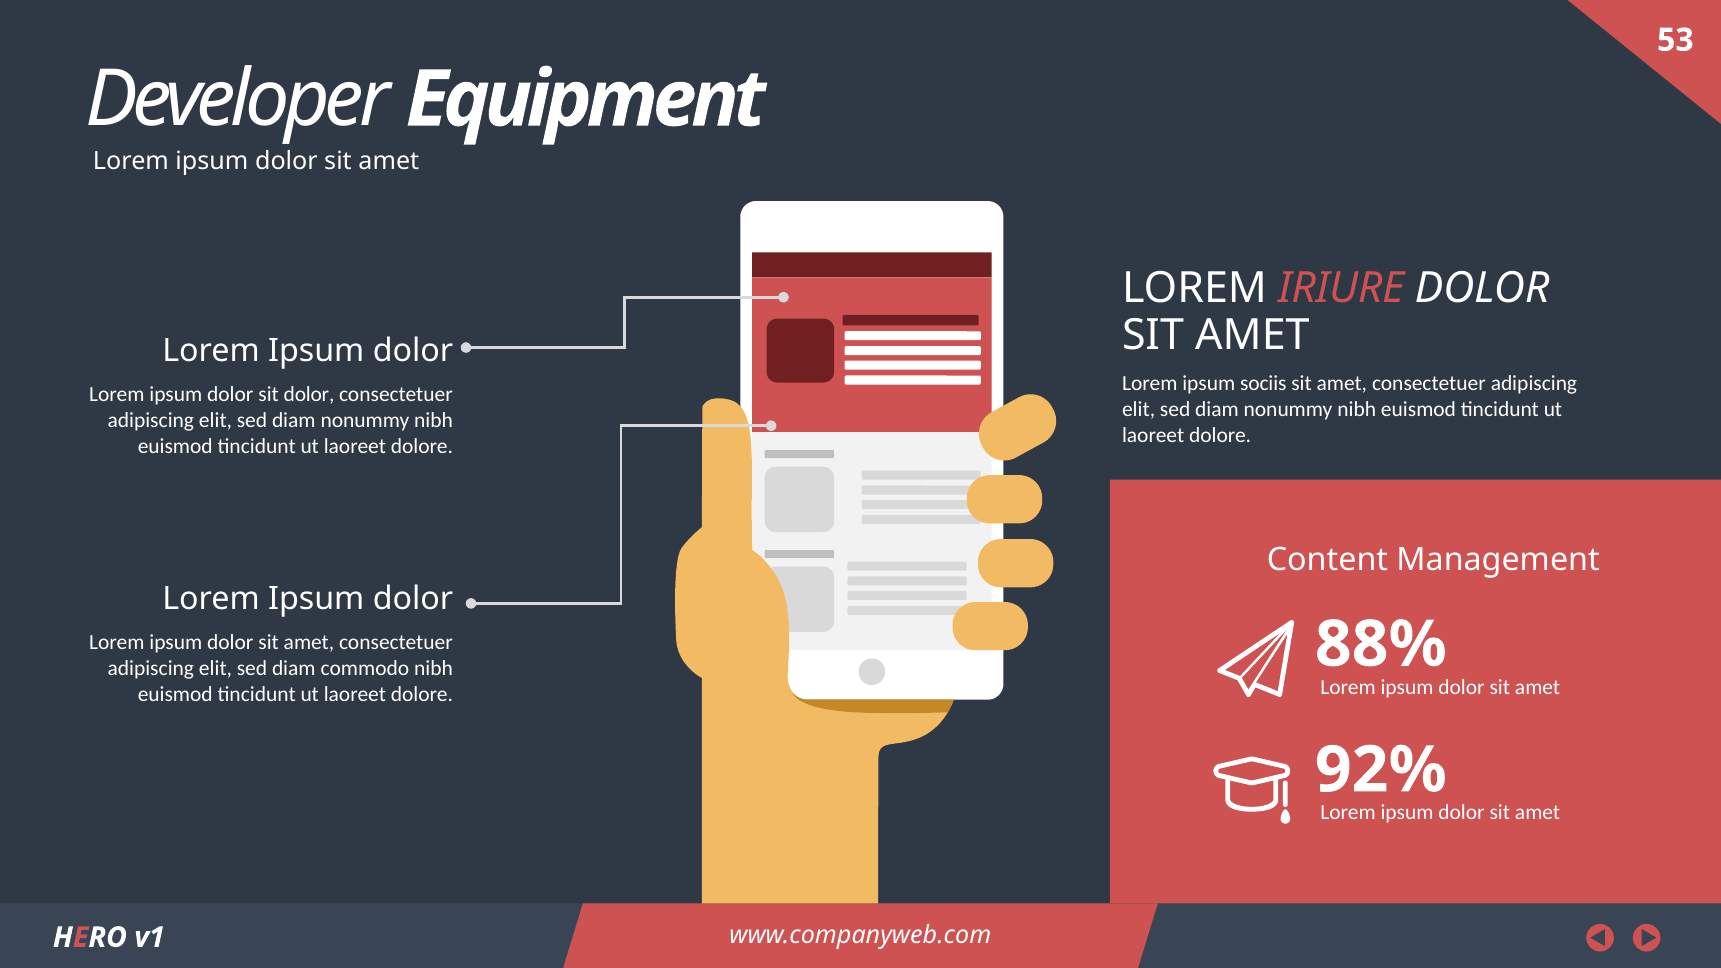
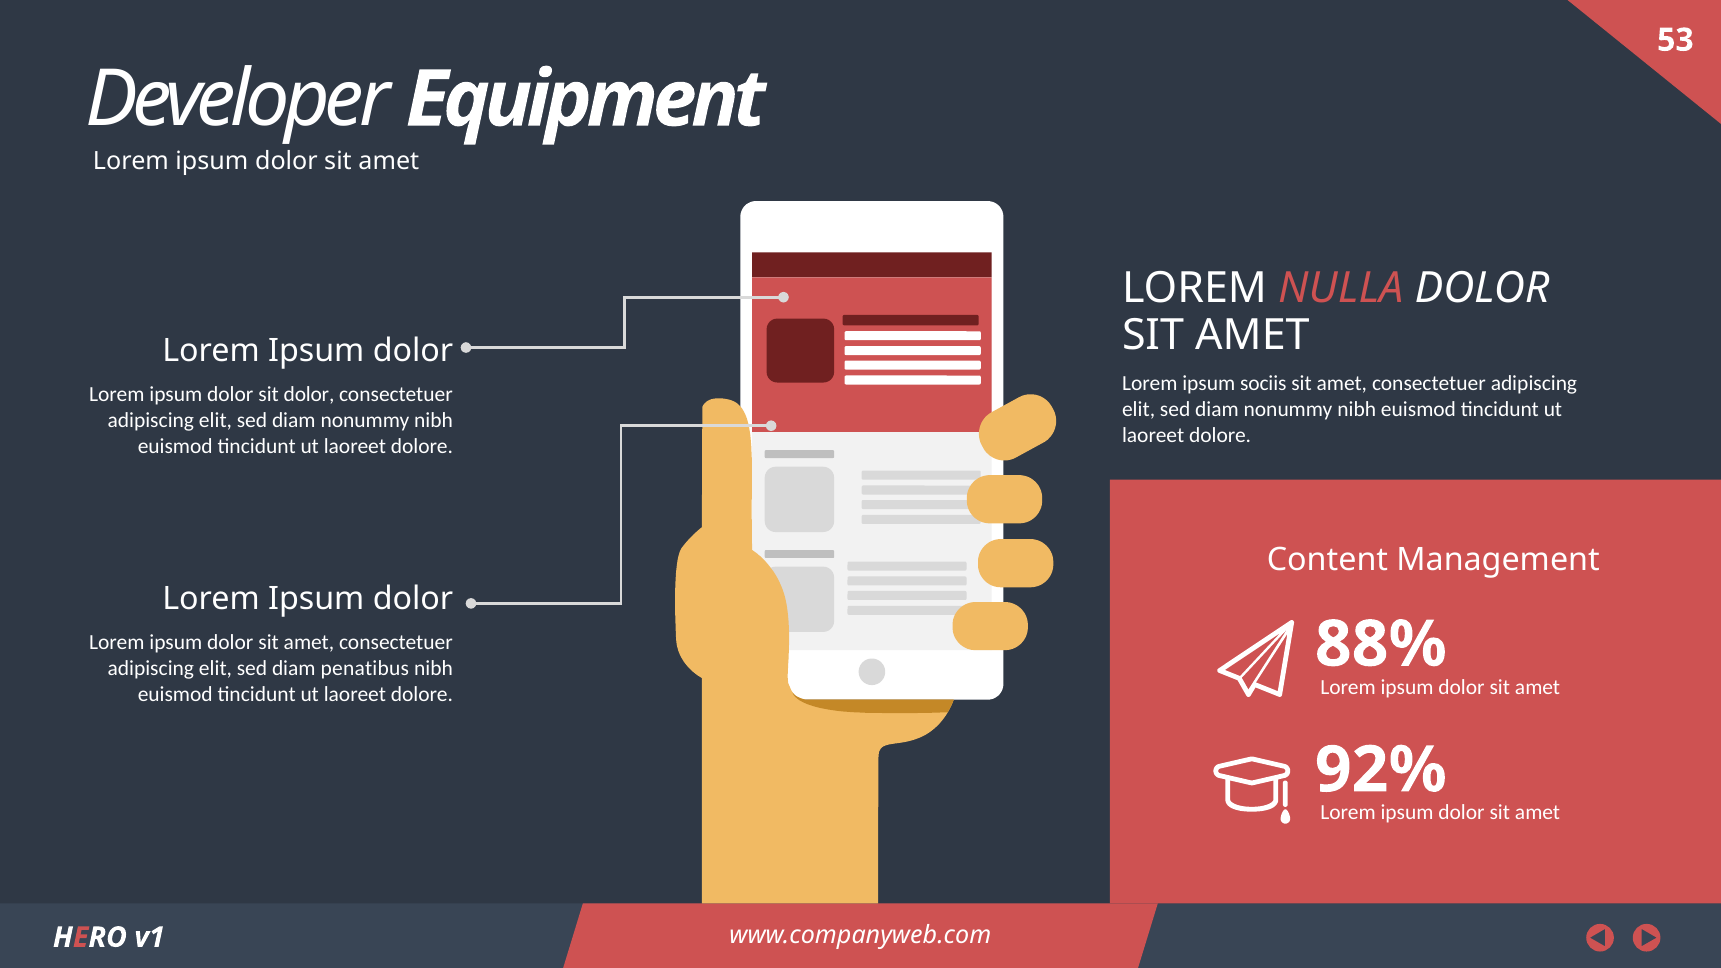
IRIURE: IRIURE -> NULLA (1341, 289)
commodo: commodo -> penatibus (365, 669)
